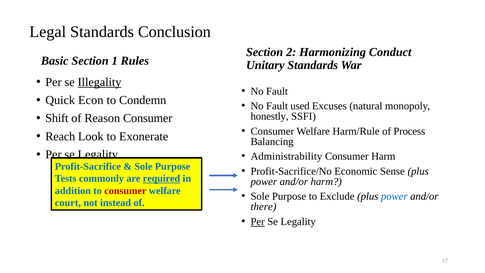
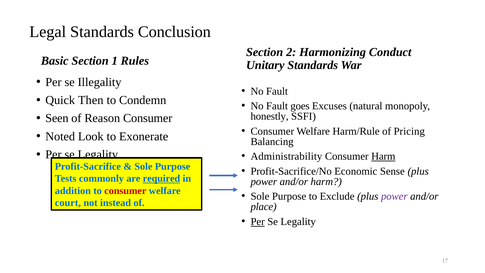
Illegality underline: present -> none (100, 82)
Econ: Econ -> Then (91, 100)
used: used -> goes (300, 106)
Shift: Shift -> Seen (57, 118)
Process: Process -> Pricing (409, 131)
Reach: Reach -> Noted (60, 136)
Harm underline: none -> present (383, 156)
power colour: blue -> purple (394, 196)
there: there -> place (264, 207)
